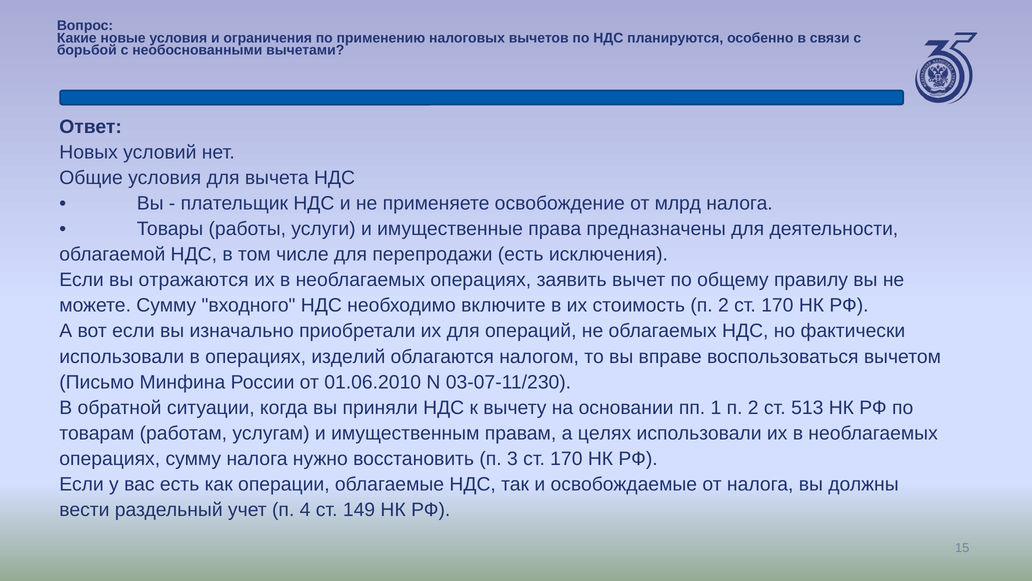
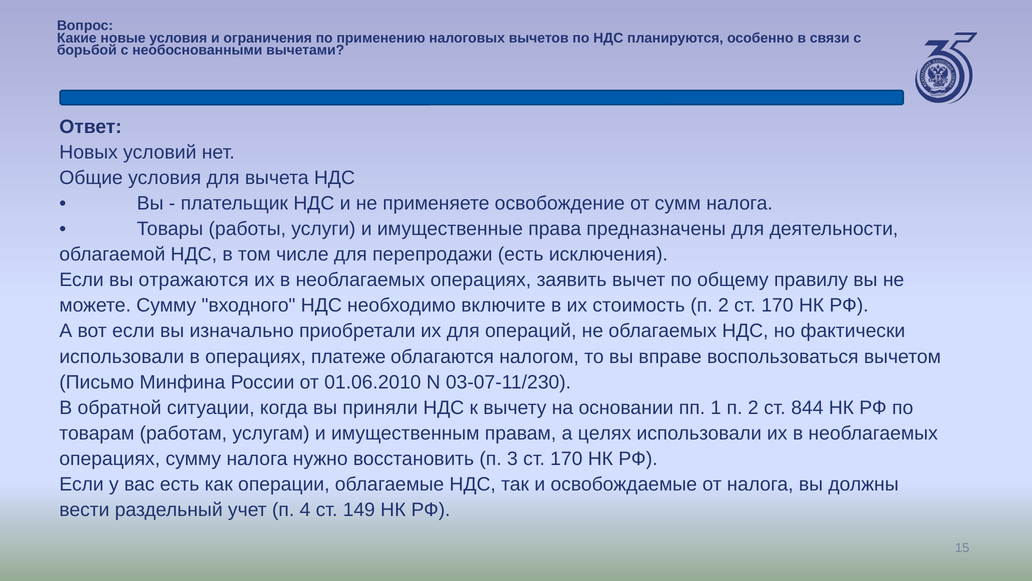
млрд: млрд -> сумм (678, 203)
изделий: изделий -> платеже (348, 356)
513: 513 -> 844 (807, 407)
